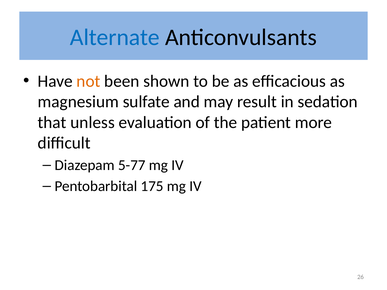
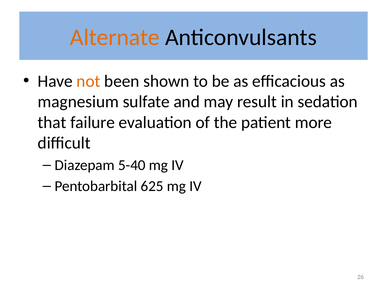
Alternate colour: blue -> orange (115, 37)
unless: unless -> failure (93, 122)
5-77: 5-77 -> 5-40 (132, 165)
175: 175 -> 625 (152, 186)
